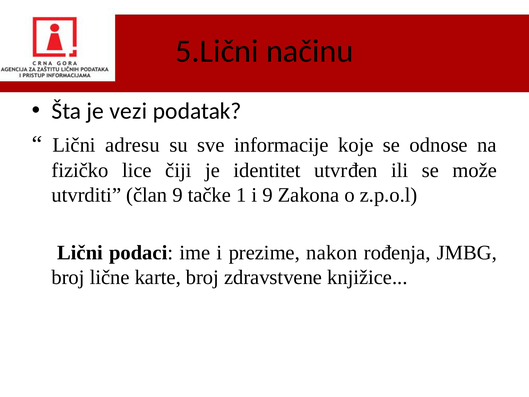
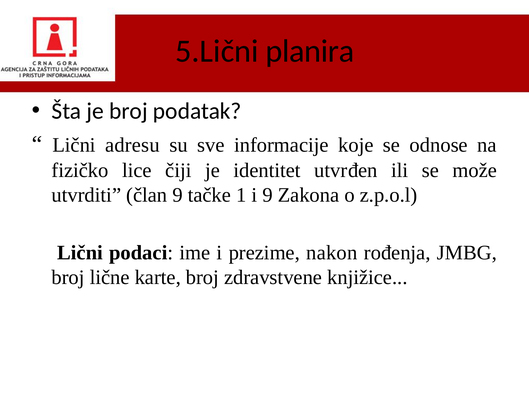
načinu: načinu -> planira (310, 51)
je vezi: vezi -> broj (128, 111)
